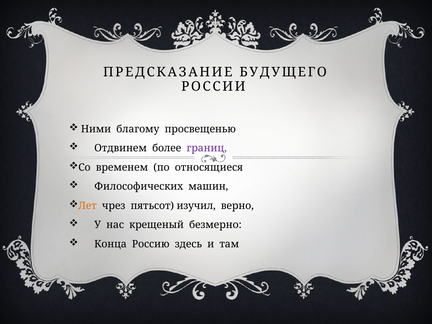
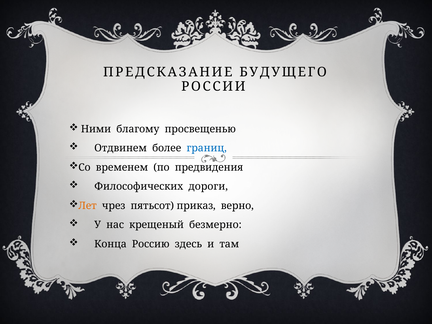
границ colour: purple -> blue (207, 148)
относящиеся: относящиеся -> предвидения (209, 167)
машин: машин -> дороги (208, 187)
изучил: изучил -> приказ (196, 206)
